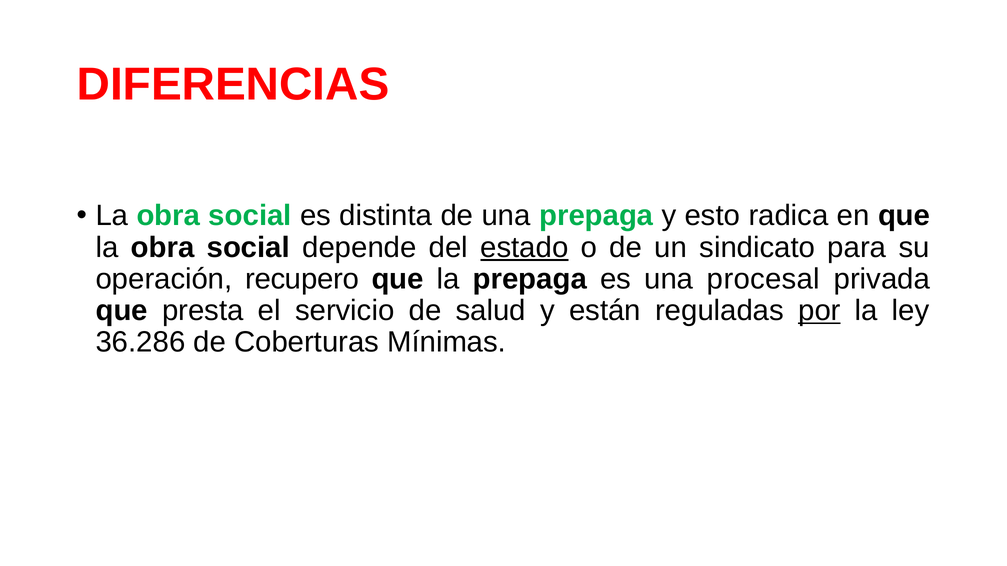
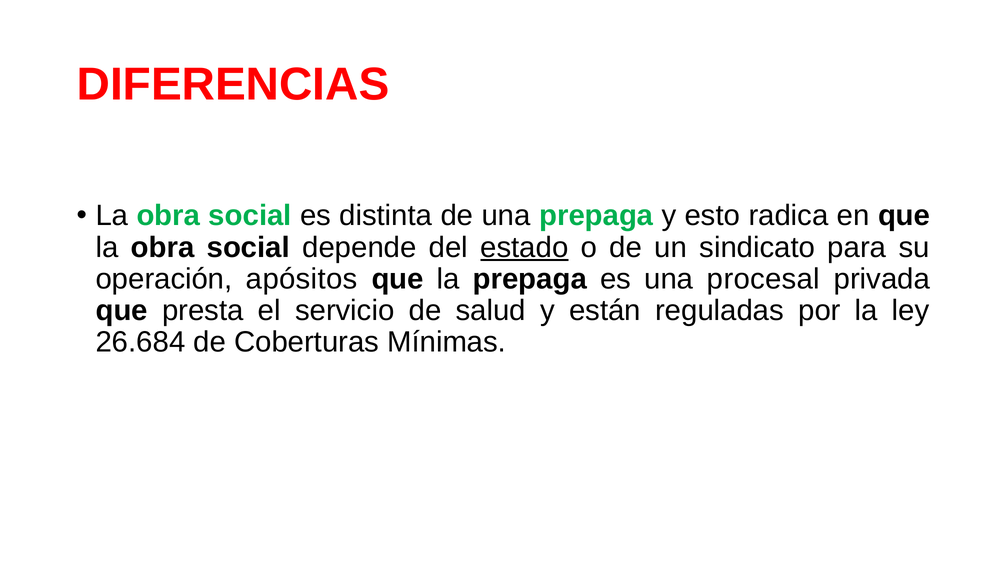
recupero: recupero -> apósitos (302, 279)
por underline: present -> none (819, 311)
36.286: 36.286 -> 26.684 (140, 343)
